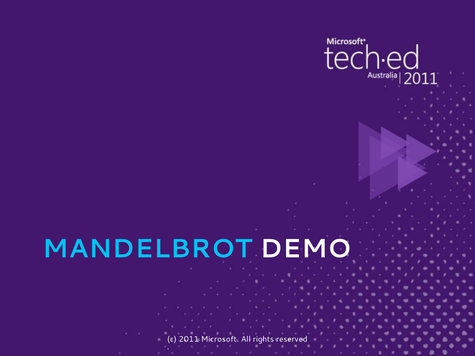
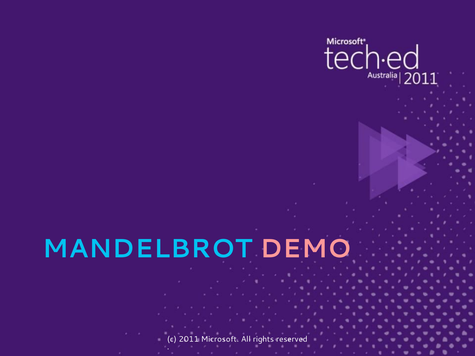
DEMO colour: white -> pink (306, 249)
